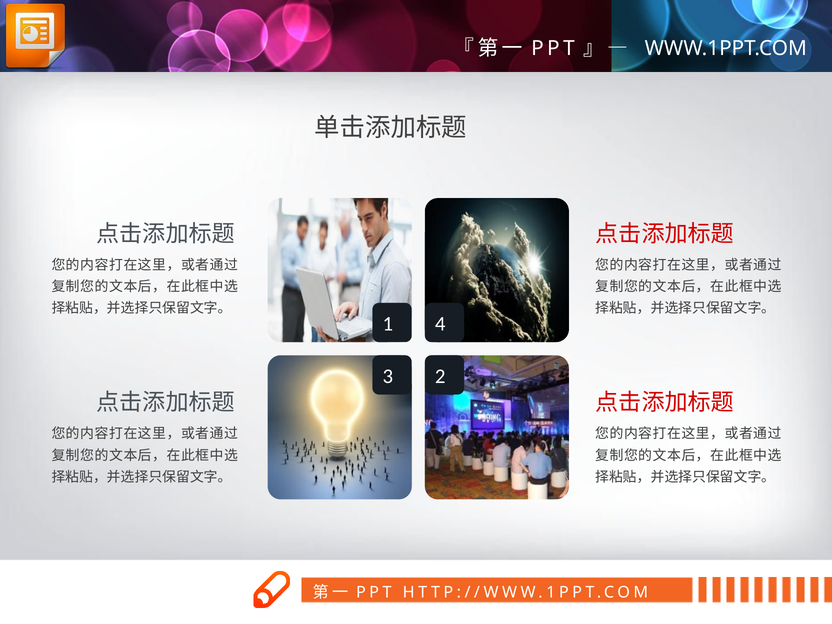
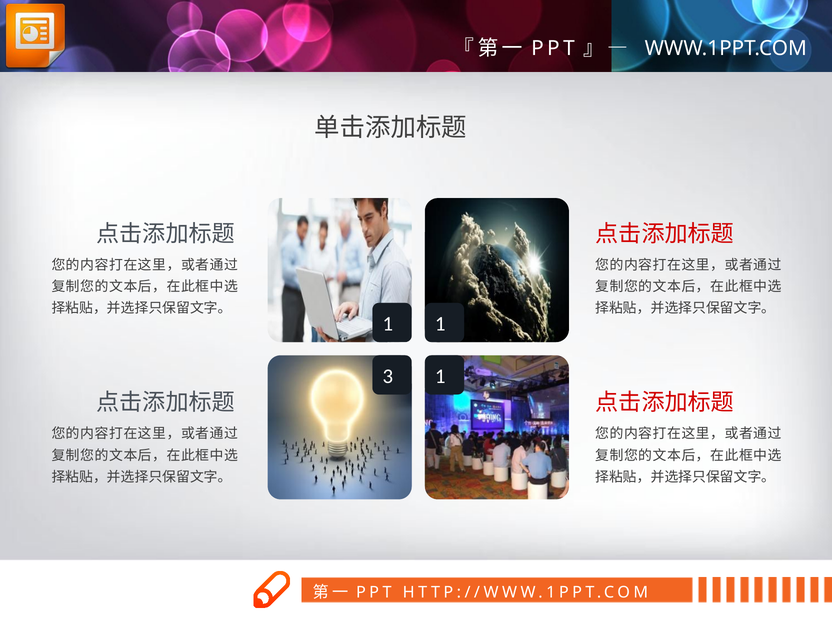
1 4: 4 -> 1 (440, 324)
3 2: 2 -> 1 (440, 376)
